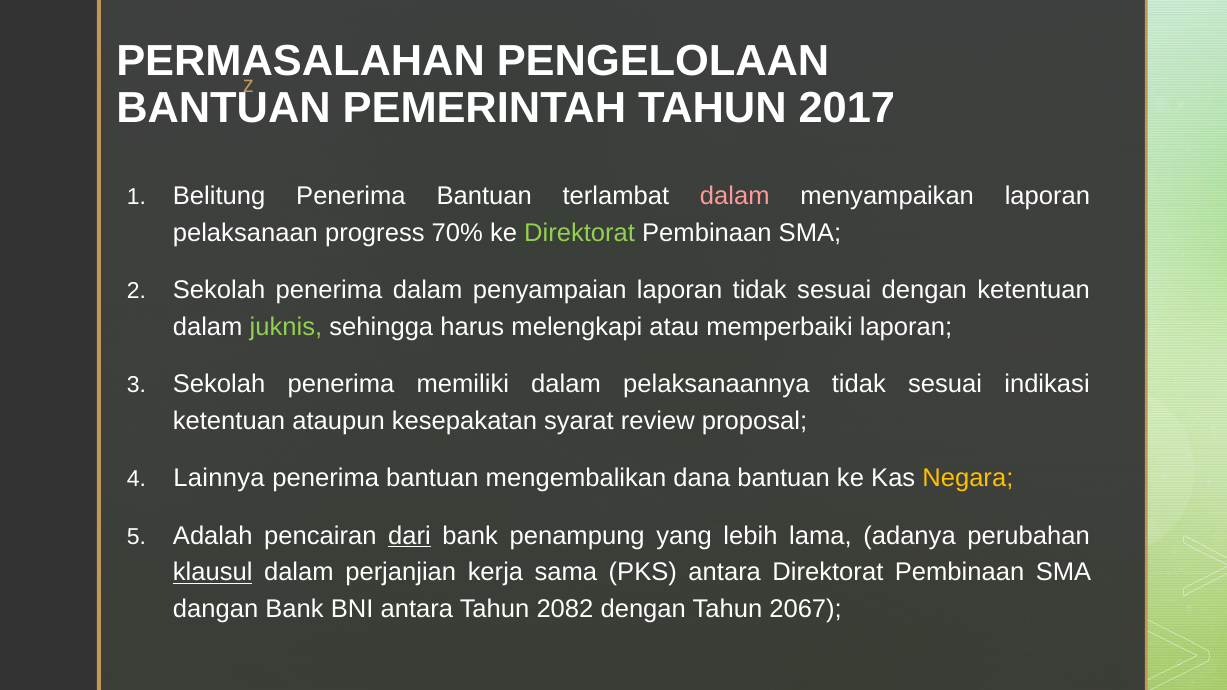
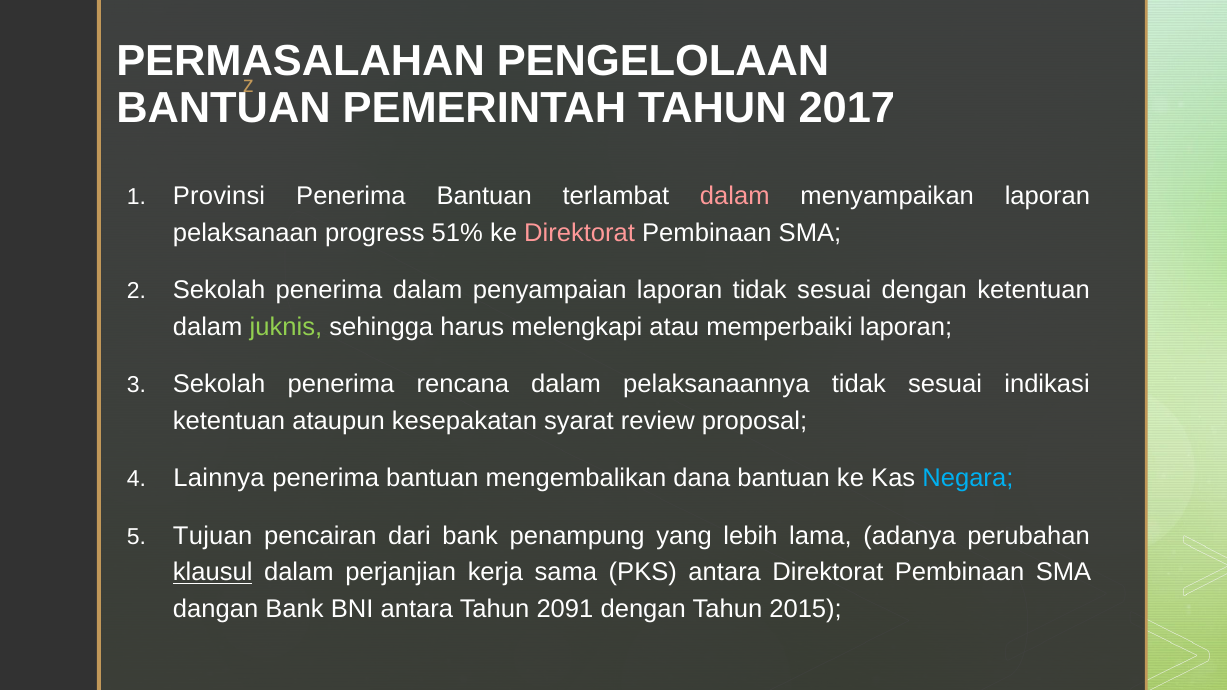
Belitung: Belitung -> Provinsi (219, 196)
70%: 70% -> 51% (457, 233)
Direktorat colour: light green -> pink (580, 233)
memiliki: memiliki -> rencana (463, 384)
Negara colour: yellow -> light blue (968, 478)
Adalah: Adalah -> Tujuan (213, 536)
dari underline: present -> none (410, 536)
2082: 2082 -> 2091 (565, 609)
2067: 2067 -> 2015 (806, 609)
